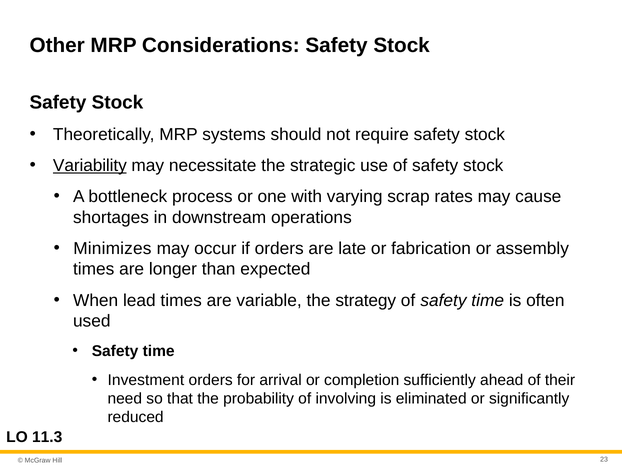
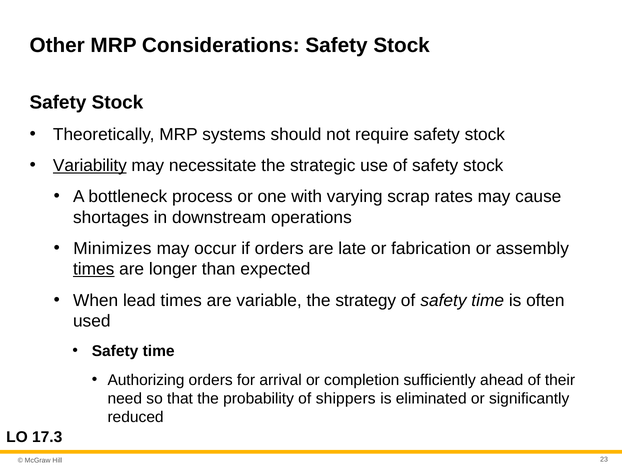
times underline: none -> present (94, 270)
Investment: Investment -> Authorizing (146, 380)
involving: involving -> shippers (346, 399)
11.3: 11.3 -> 17.3 (47, 437)
